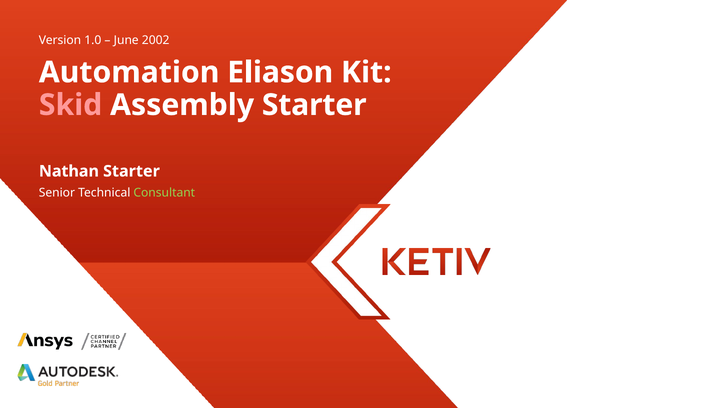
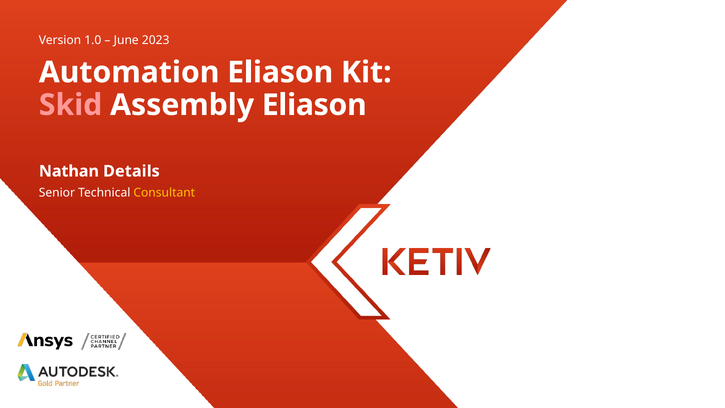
2002: 2002 -> 2023 (156, 40)
Assembly Starter: Starter -> Eliason (314, 105)
Nathan Starter: Starter -> Details (131, 171)
Consultant colour: light green -> yellow (164, 193)
